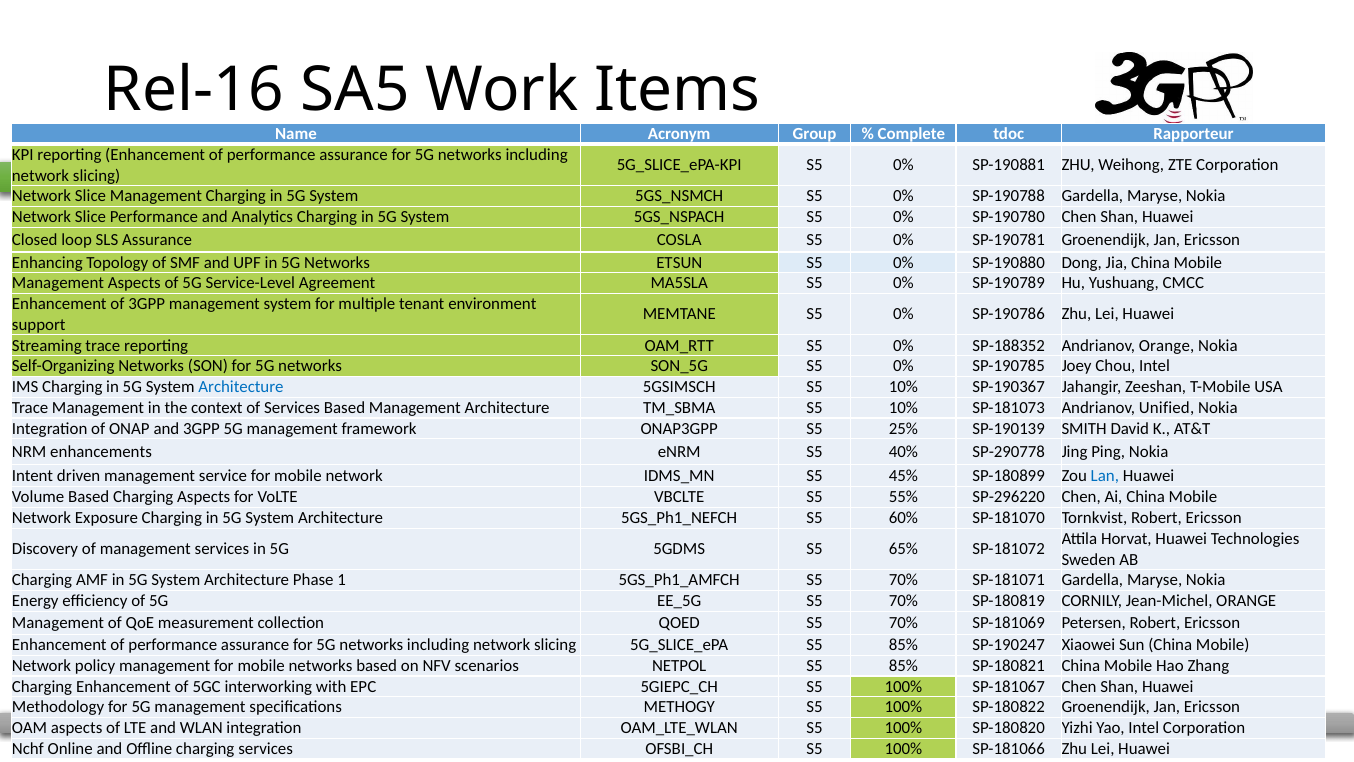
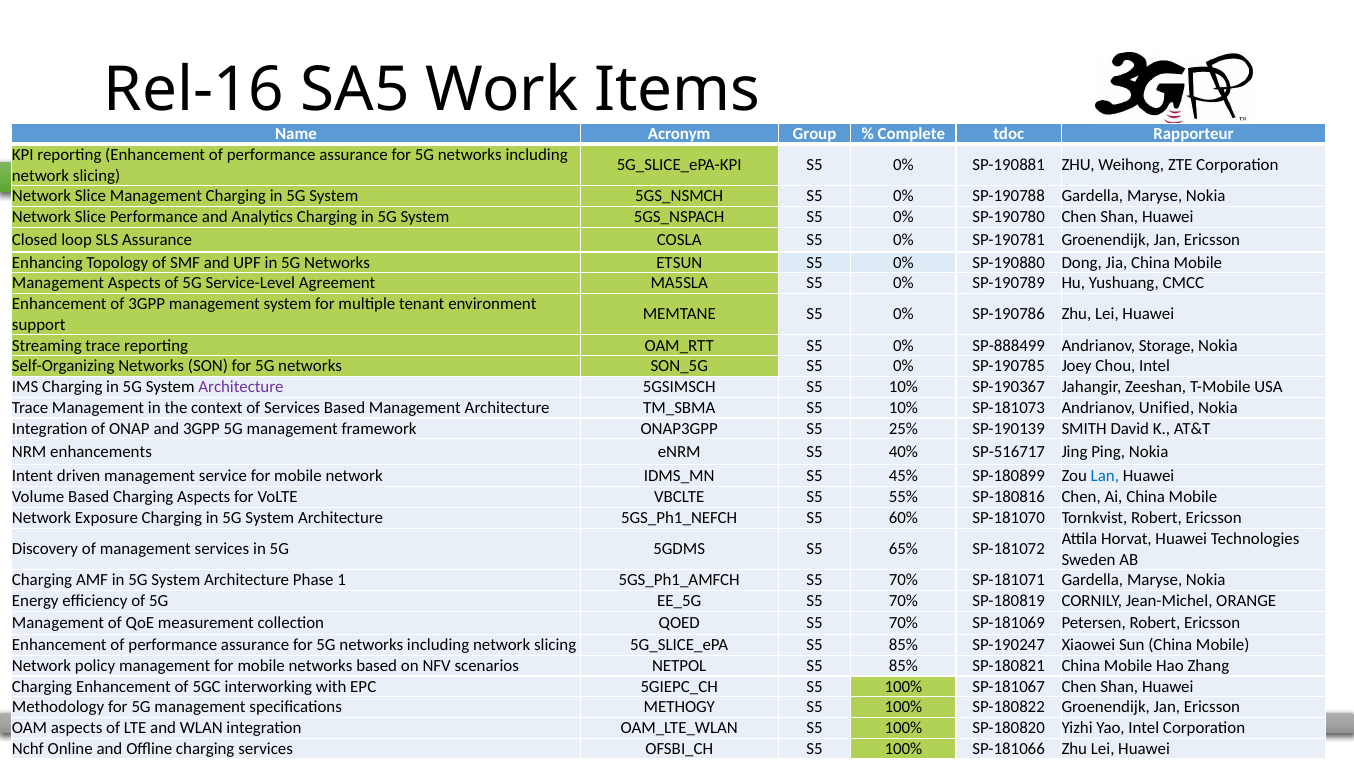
SP-188352: SP-188352 -> SP-888499 (1009, 345)
Andrianov Orange: Orange -> Storage (1167, 345)
Architecture colour: blue -> purple (241, 387)
SP-290778: SP-290778 -> SP-516717 (1009, 452)
SP-296220: SP-296220 -> SP-180816 (1009, 497)
